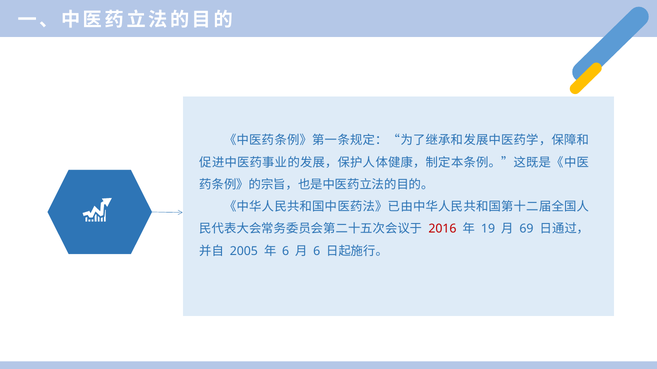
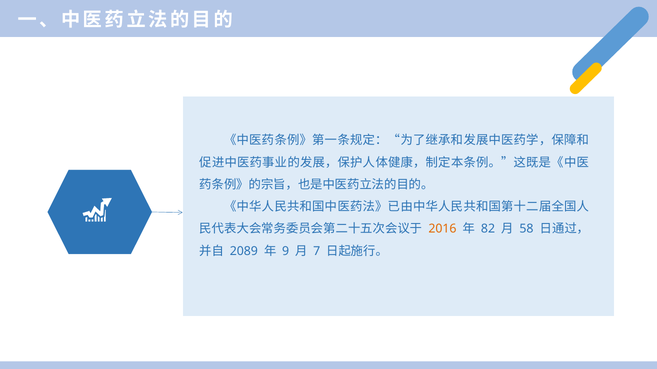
2016 colour: red -> orange (442, 229)
19: 19 -> 82 (488, 229)
69: 69 -> 58 (527, 229)
2005: 2005 -> 2089 (244, 251)
6: 6 -> 9 (286, 251)
6: 6 -> 7 (317, 251)
